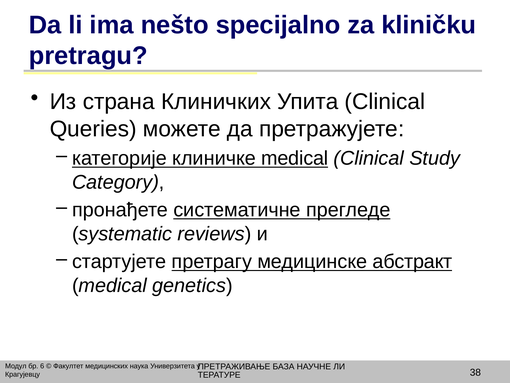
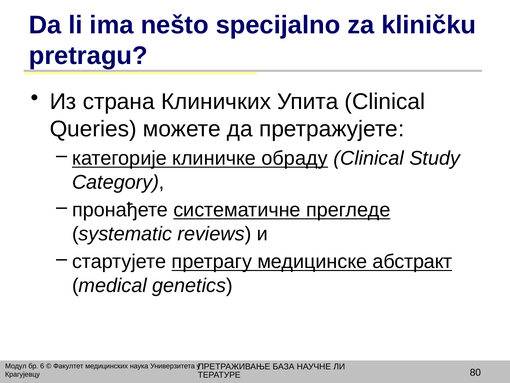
клиничке medical: medical -> обраду (295, 158)
38: 38 -> 80 (475, 372)
